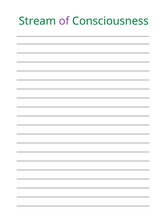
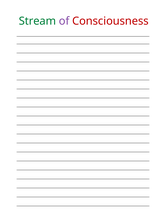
Consciousness colour: green -> red (110, 21)
